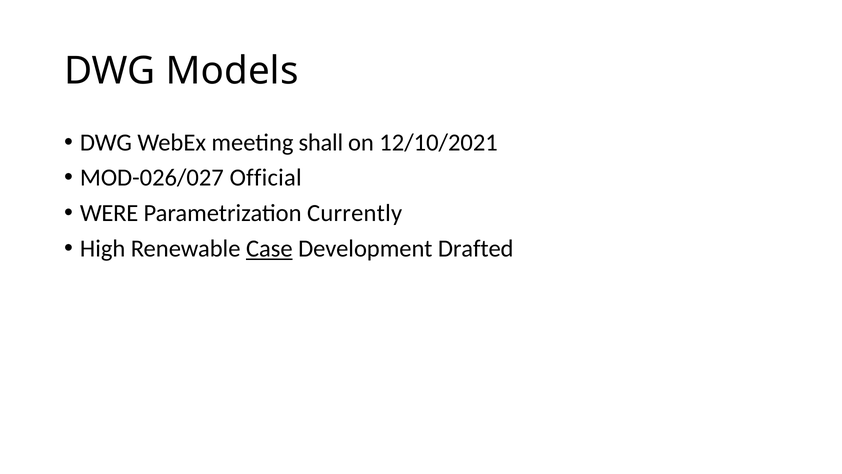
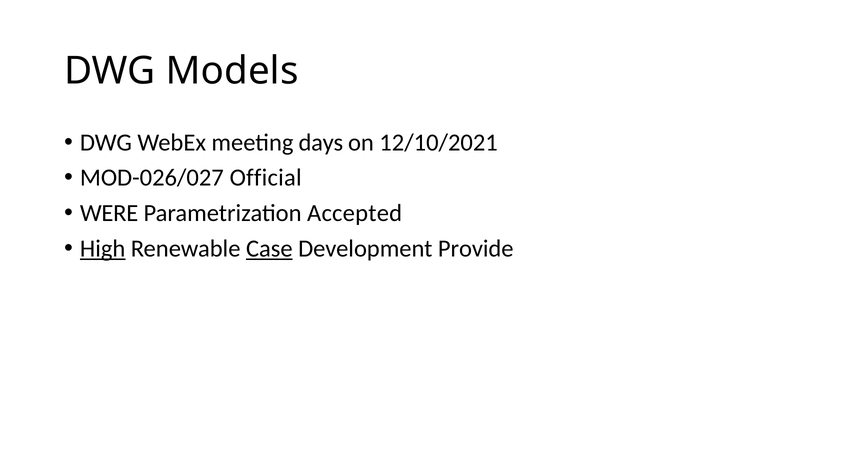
shall: shall -> days (321, 142)
Currently: Currently -> Accepted (355, 213)
High underline: none -> present (103, 248)
Drafted: Drafted -> Provide (476, 248)
